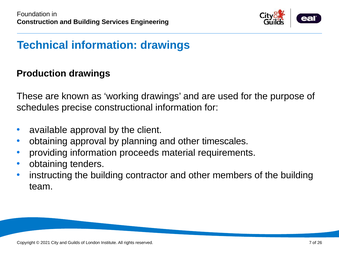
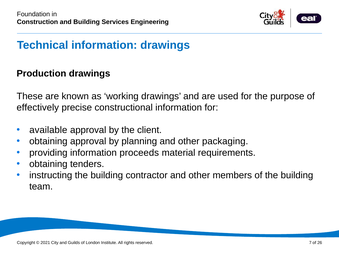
schedules: schedules -> effectively (38, 108)
timescales: timescales -> packaging (225, 142)
